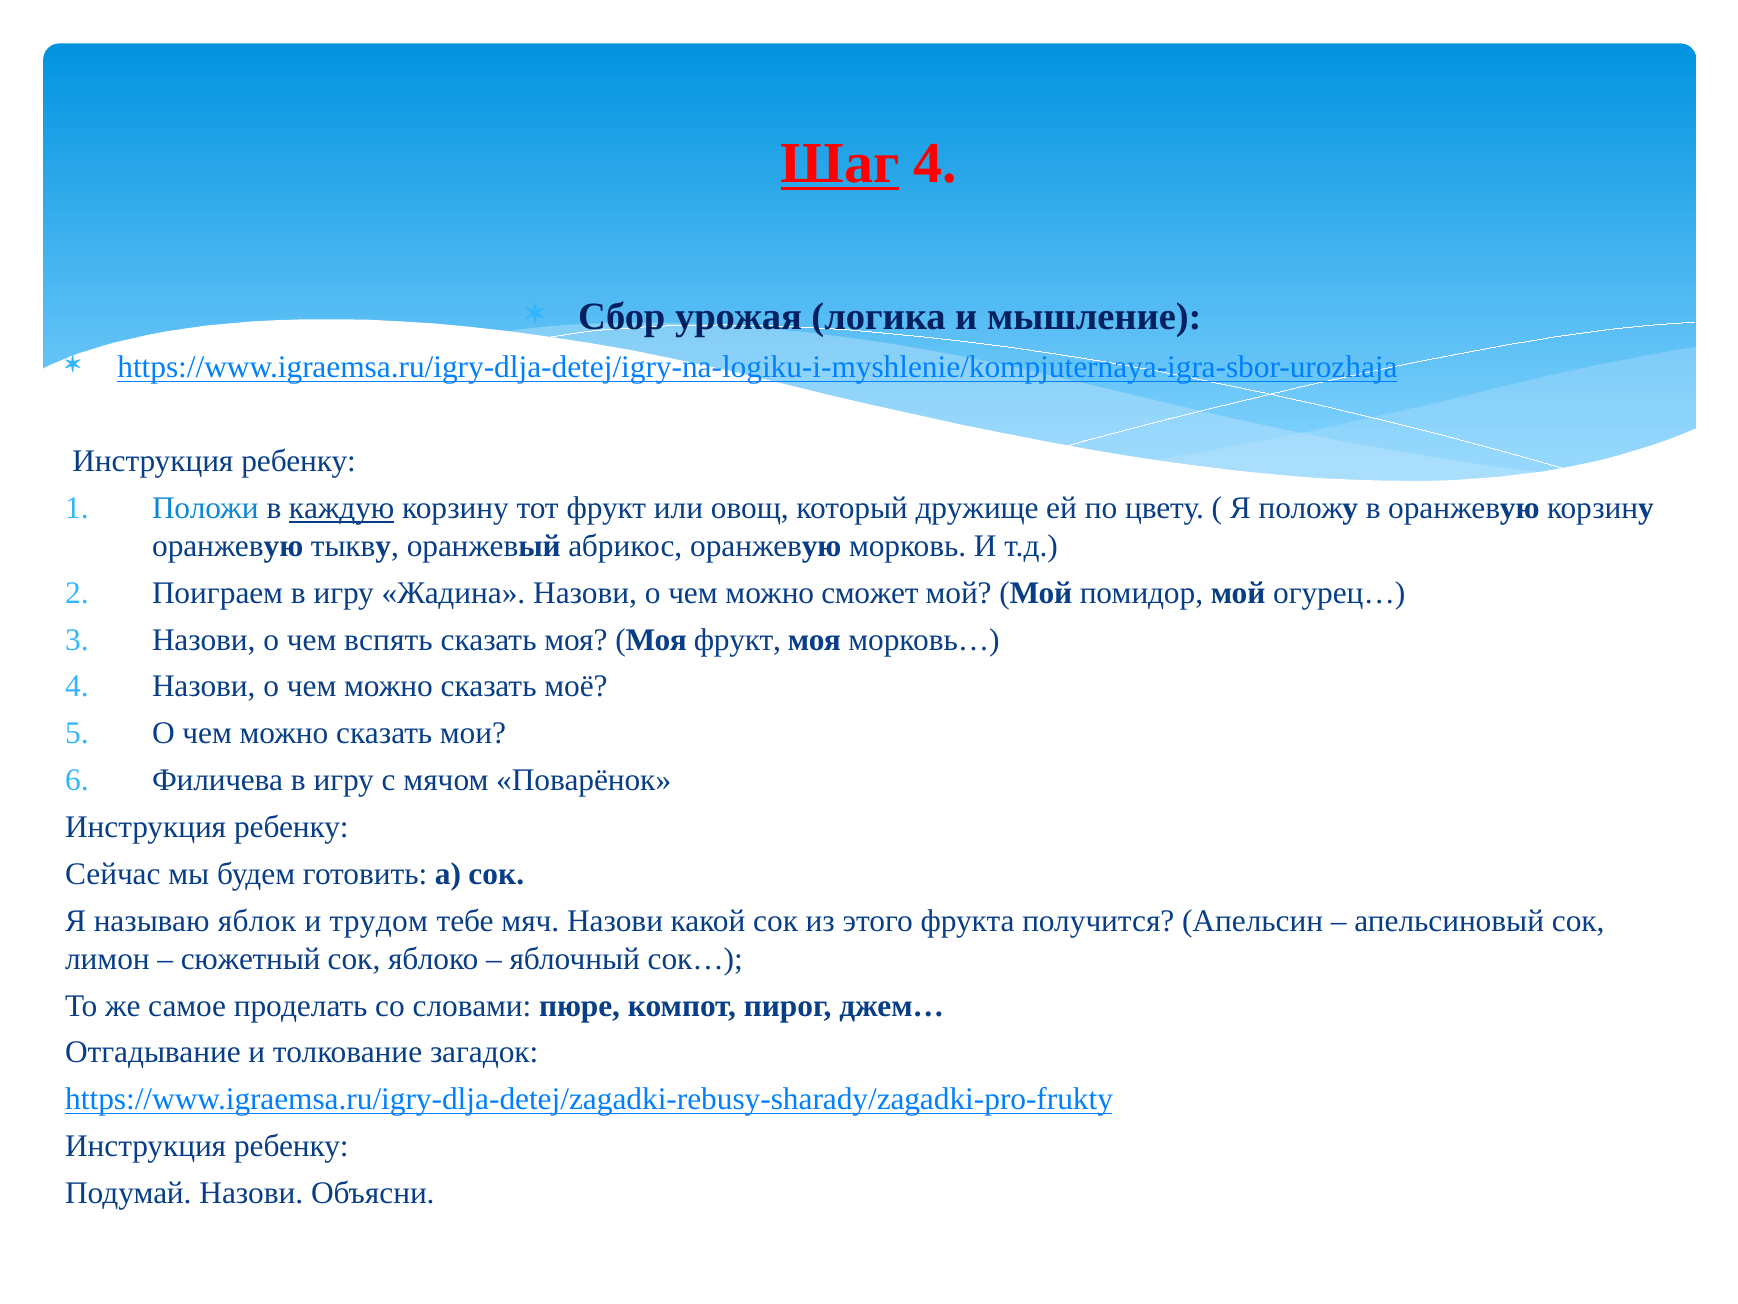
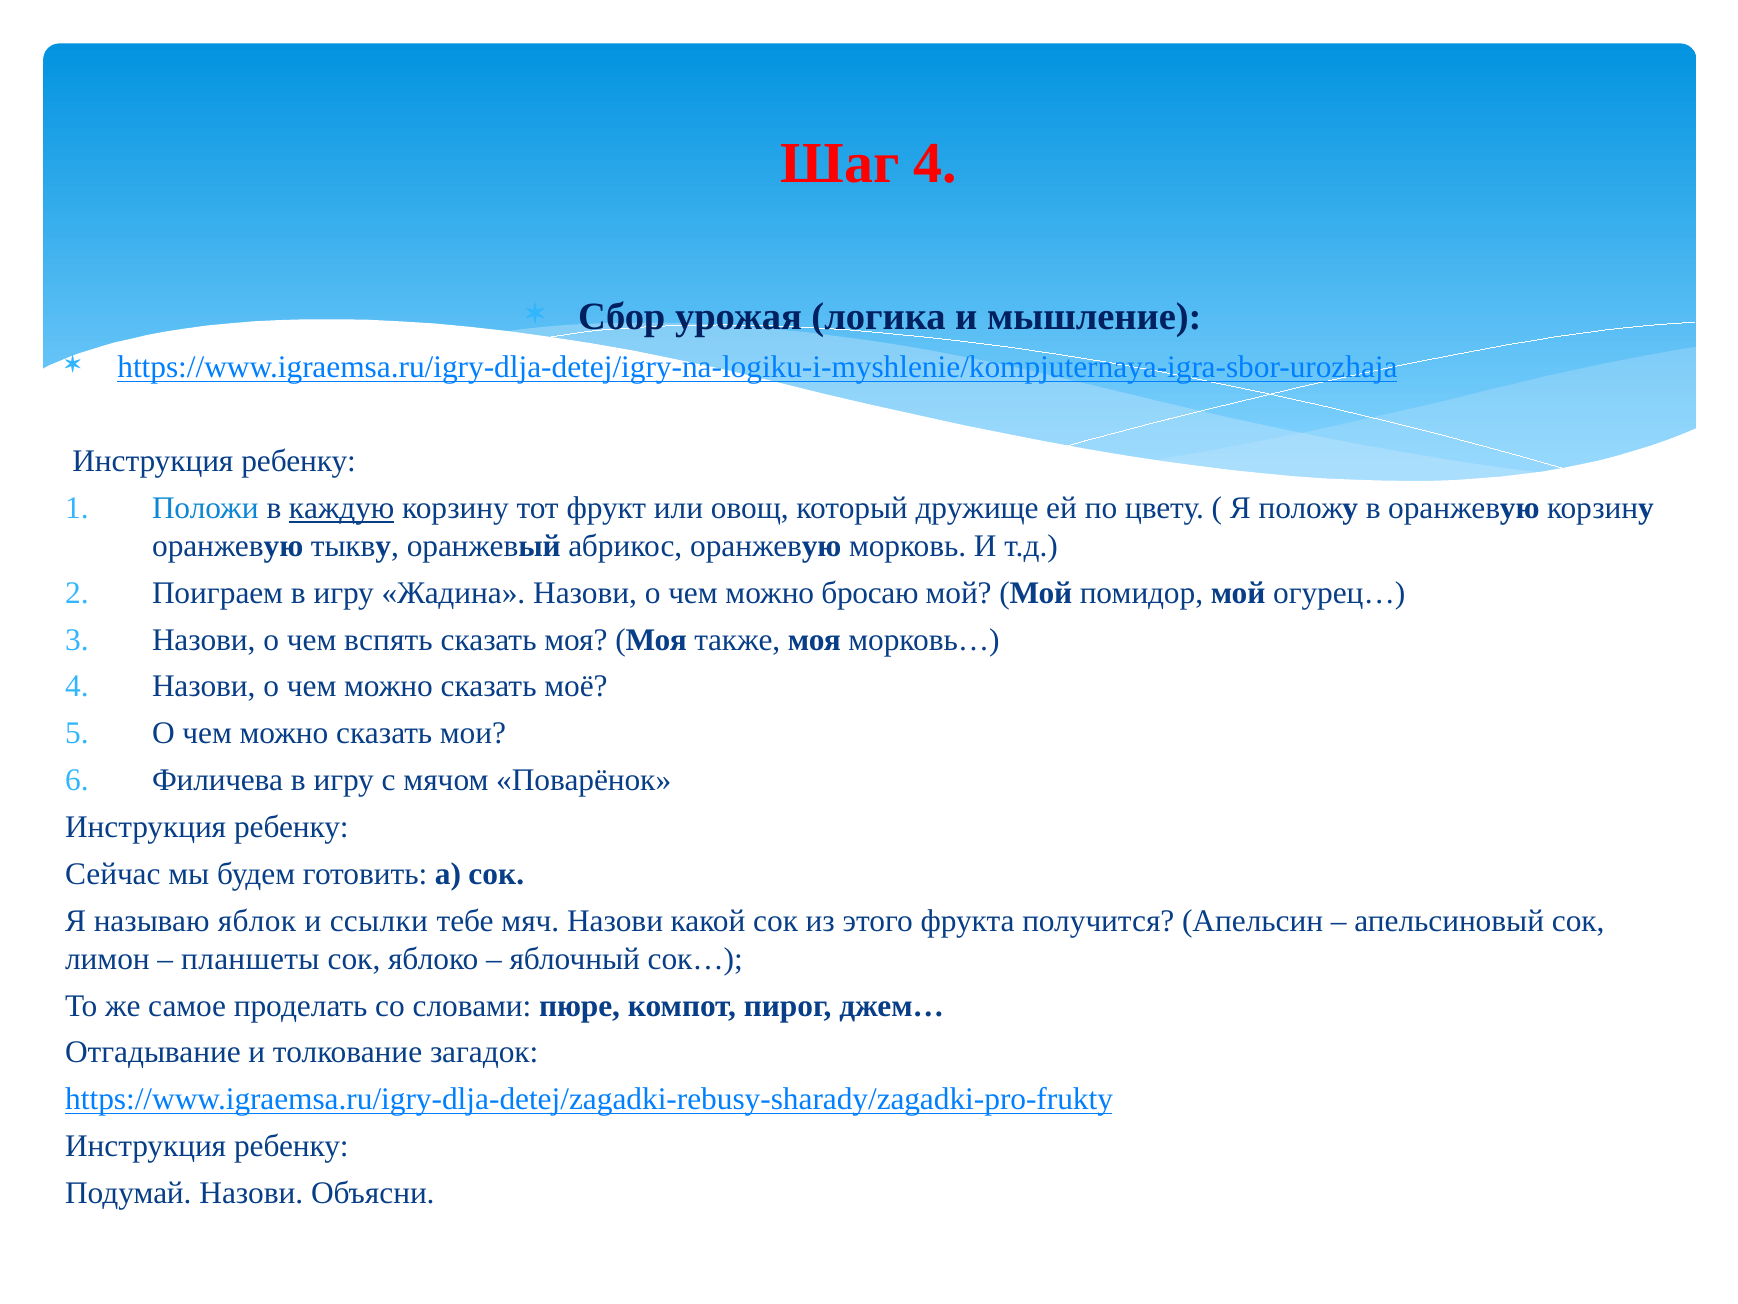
Шаг underline: present -> none (840, 164)
сможет: сможет -> бросаю (870, 593)
Моя фрукт: фрукт -> также (737, 639)
трудом: трудом -> ссылки (379, 921)
сюжетный: сюжетный -> планшеты (250, 958)
